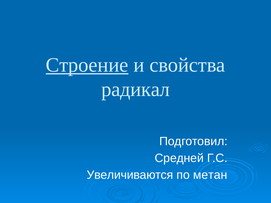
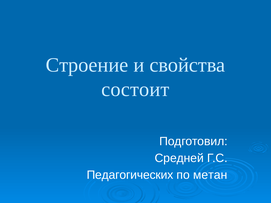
Строение underline: present -> none (87, 65)
радикал: радикал -> состоит (135, 89)
Увеличиваются: Увеличиваются -> Педагогических (130, 175)
